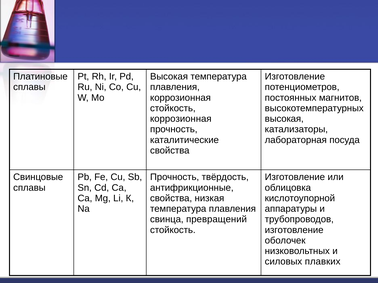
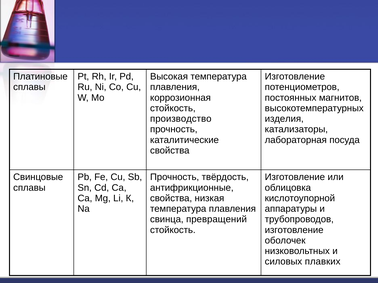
коррозионная: коррозионная -> производство (181, 119)
высокая: высокая -> изделия (284, 119)
